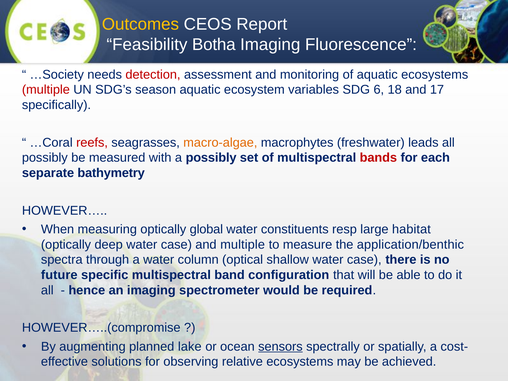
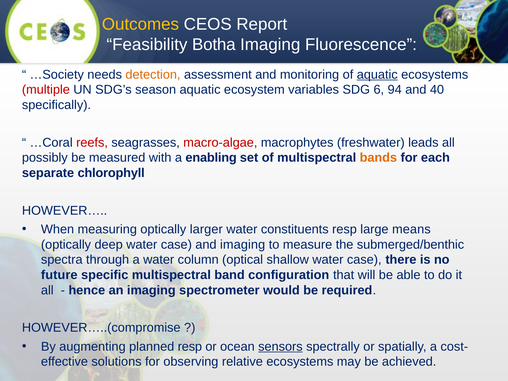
detection colour: red -> orange (153, 75)
aquatic underline: none -> present (377, 75)
18: 18 -> 94 (395, 90)
17: 17 -> 40 (437, 90)
macro-algae colour: orange -> red (220, 143)
a possibly: possibly -> enabling (211, 158)
bands colour: red -> orange (378, 158)
bathymetry: bathymetry -> chlorophyll (111, 173)
global: global -> larger (206, 229)
habitat: habitat -> means (411, 229)
and multiple: multiple -> imaging (243, 245)
application/benthic: application/benthic -> submerged/benthic (411, 245)
planned lake: lake -> resp (190, 347)
